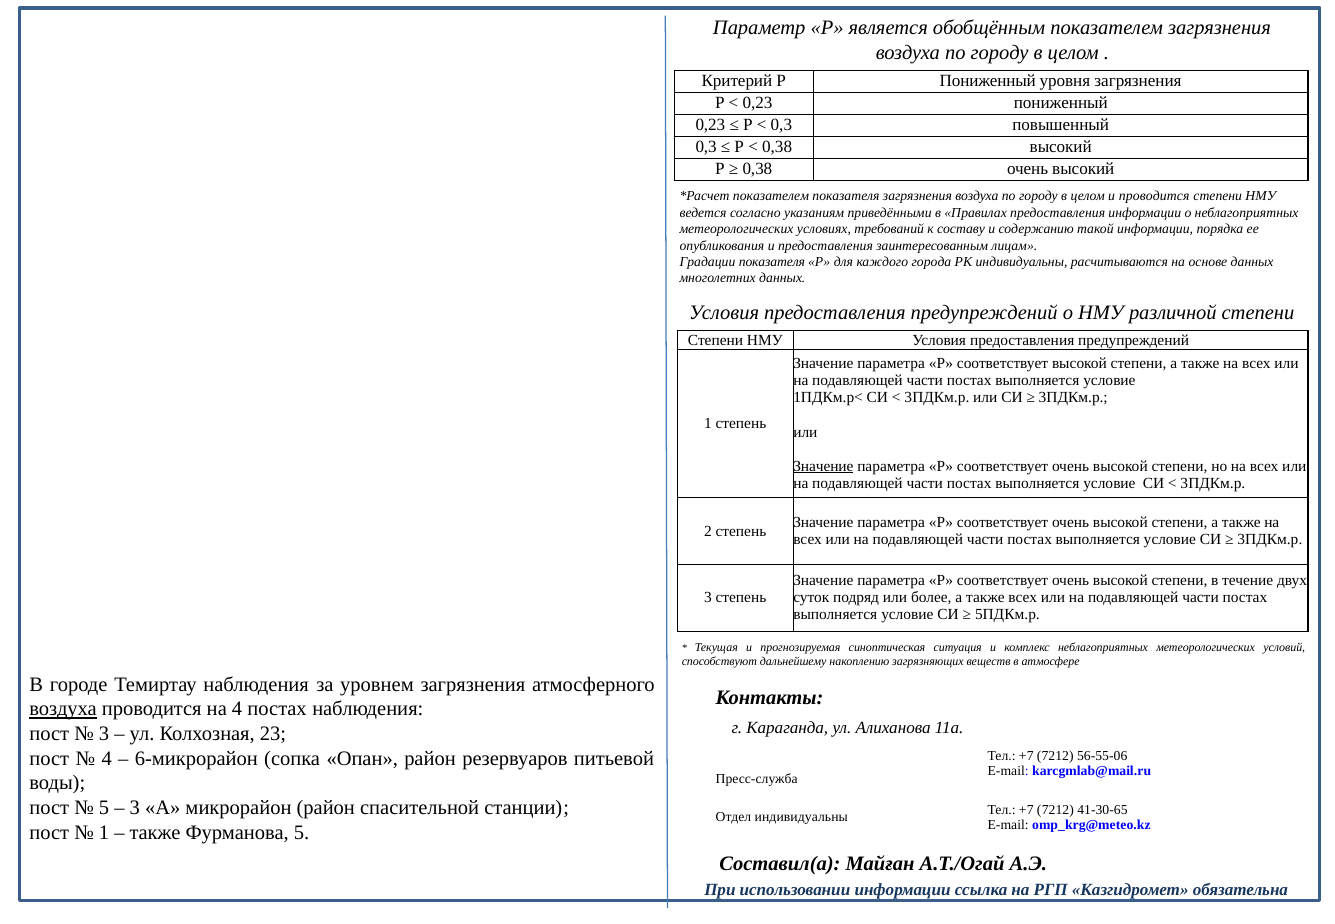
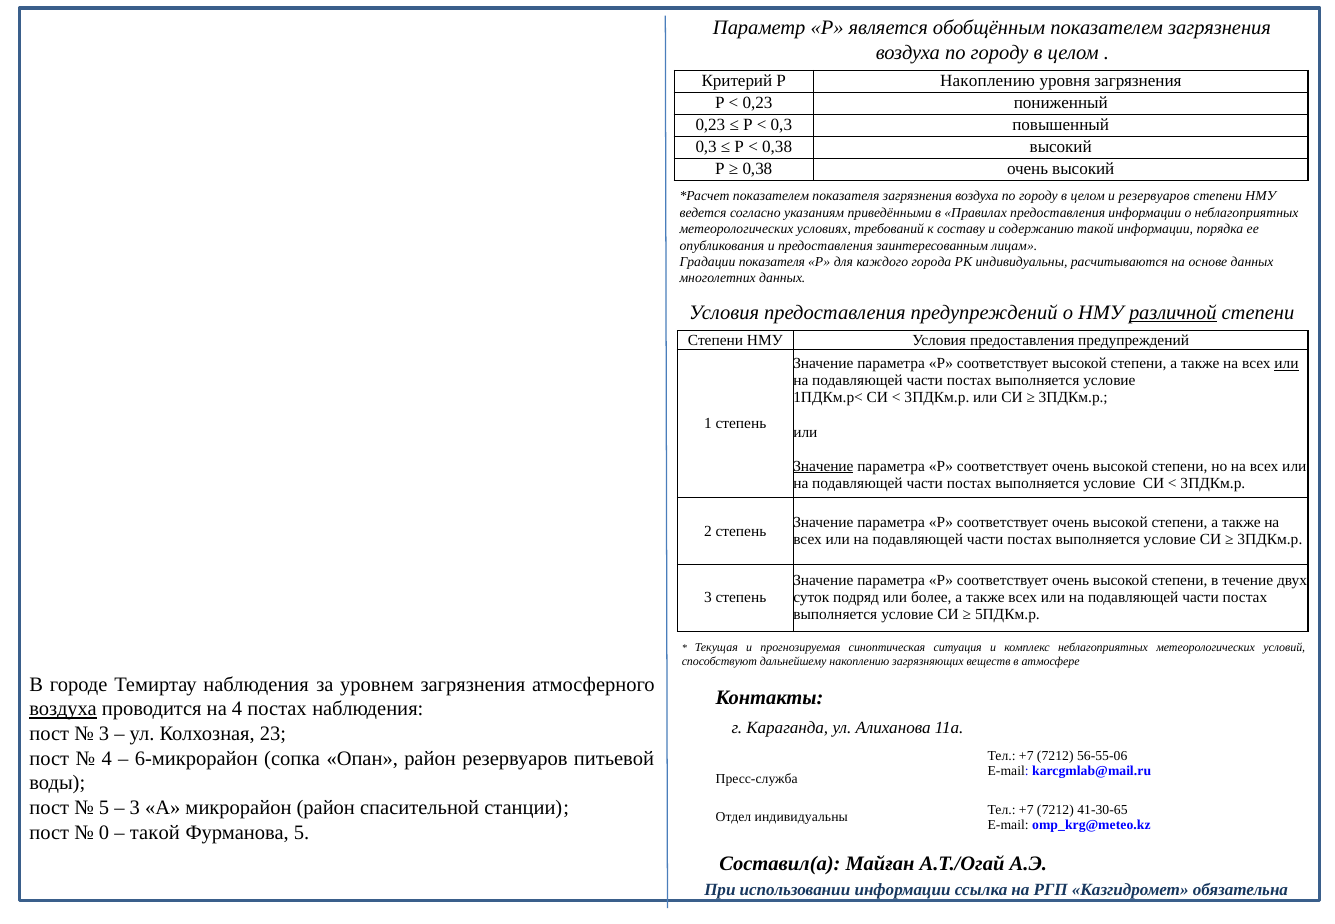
Р Пониженный: Пониженный -> Накоплению (988, 81)
и проводится: проводится -> резервуаров (1154, 196)
различной underline: none -> present (1173, 313)
или underline: none -> present (1286, 364)
1: 1 -> 0 (104, 833)
также: также -> такой (155, 833)
